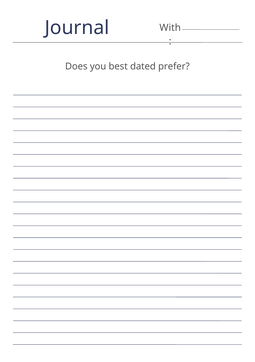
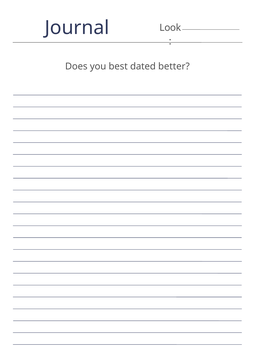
With: With -> Look (170, 28)
prefer: prefer -> better (174, 66)
